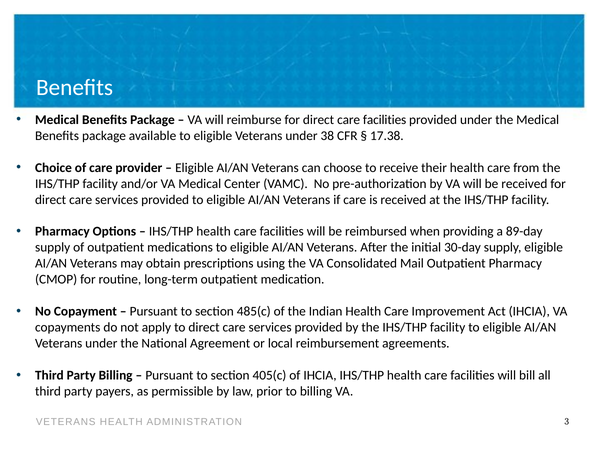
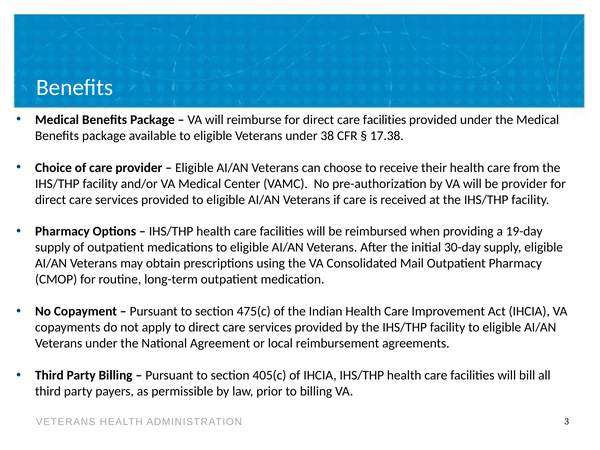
be received: received -> provider (524, 184)
89-day: 89-day -> 19-day (524, 232)
485(c: 485(c -> 475(c (254, 312)
